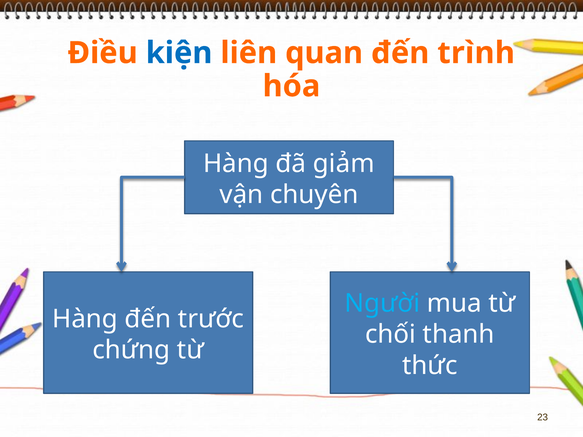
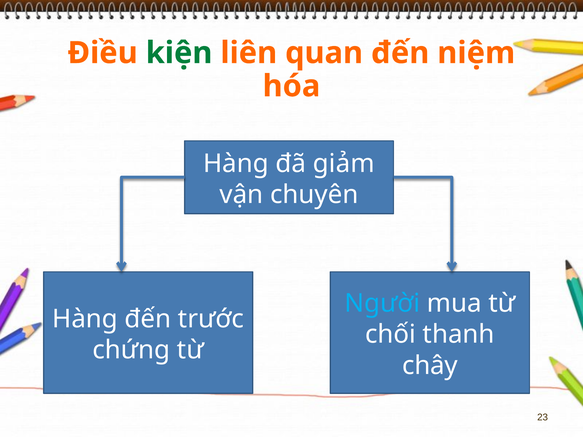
kiện colour: blue -> green (179, 53)
trình: trình -> niệm (476, 53)
thức: thức -> chây (430, 366)
